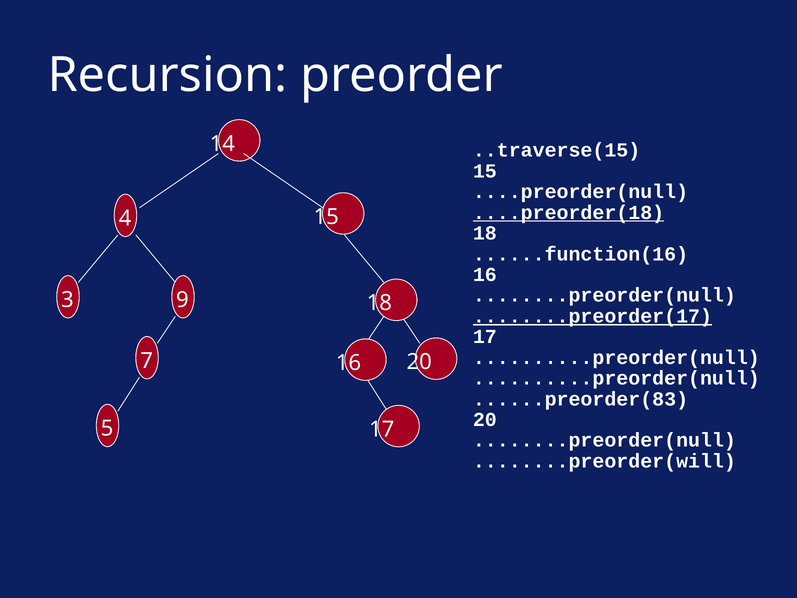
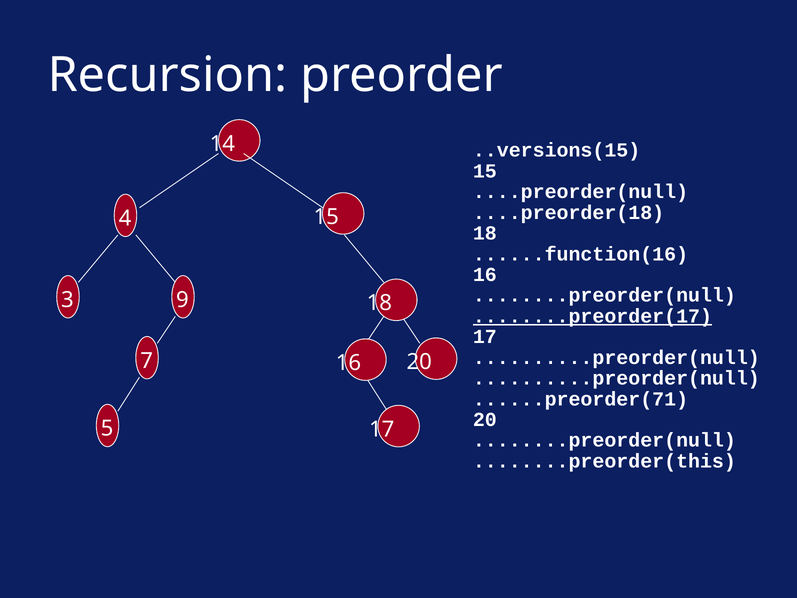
..traverse(15: ..traverse(15 -> ..versions(15 (557, 150)
....preorder(18 underline: present -> none (569, 212)
......preorder(83: ......preorder(83 -> ......preorder(71 (580, 399)
........preorder(will: ........preorder(will -> ........preorder(this (604, 461)
